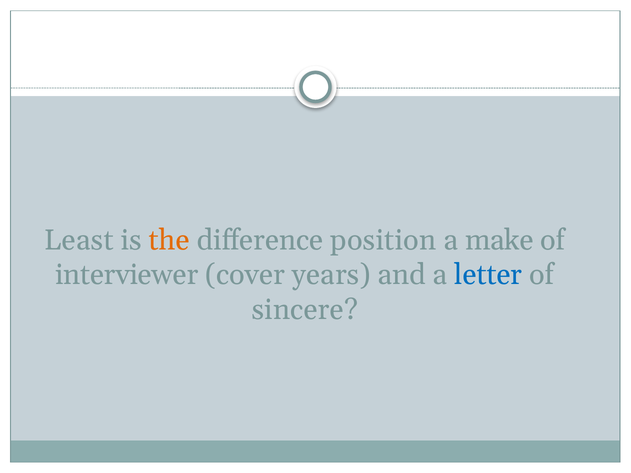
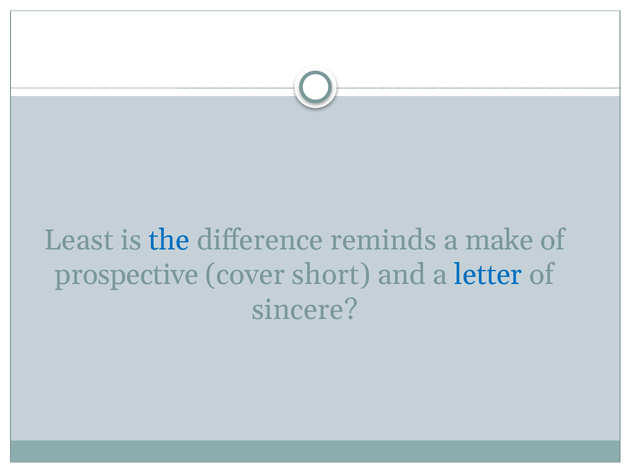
the colour: orange -> blue (169, 240)
position: position -> reminds (383, 240)
interviewer: interviewer -> prospective (127, 275)
years: years -> short (331, 275)
